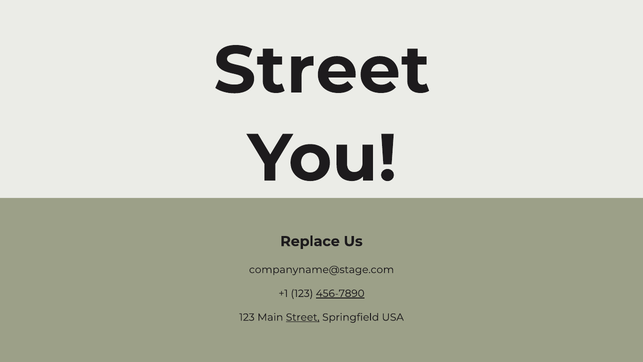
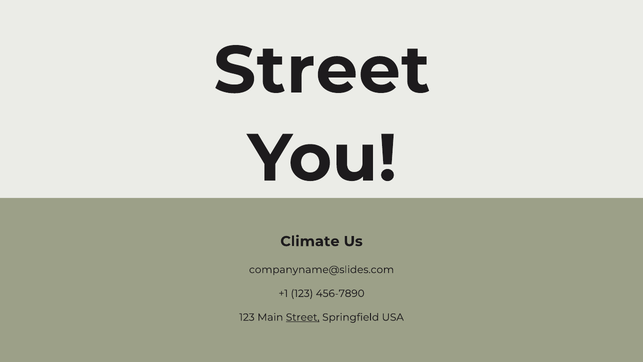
Replace: Replace -> Climate (310, 241)
companyname@stage.com: companyname@stage.com -> companyname@slides.com (322, 270)
456-7890 underline: present -> none (340, 293)
